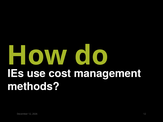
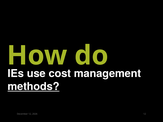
methods underline: none -> present (33, 87)
